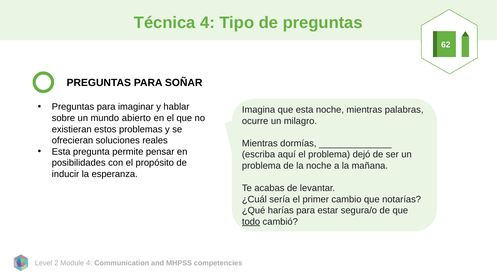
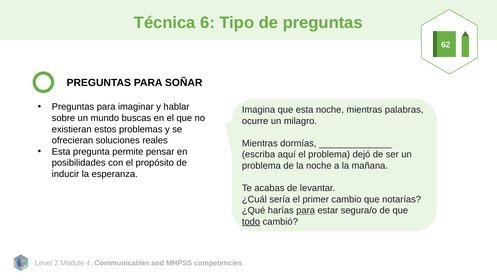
Técnica 4: 4 -> 6 (208, 23)
abierto: abierto -> buscas (136, 118)
para underline: none -> present (306, 210)
